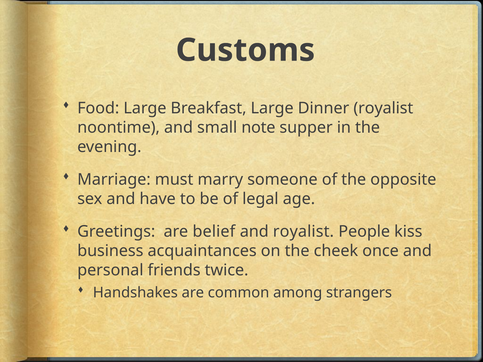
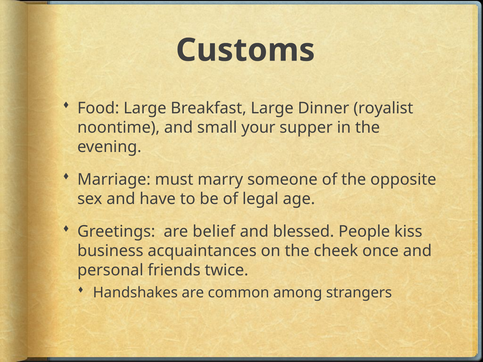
note: note -> your (258, 128)
and royalist: royalist -> blessed (304, 232)
